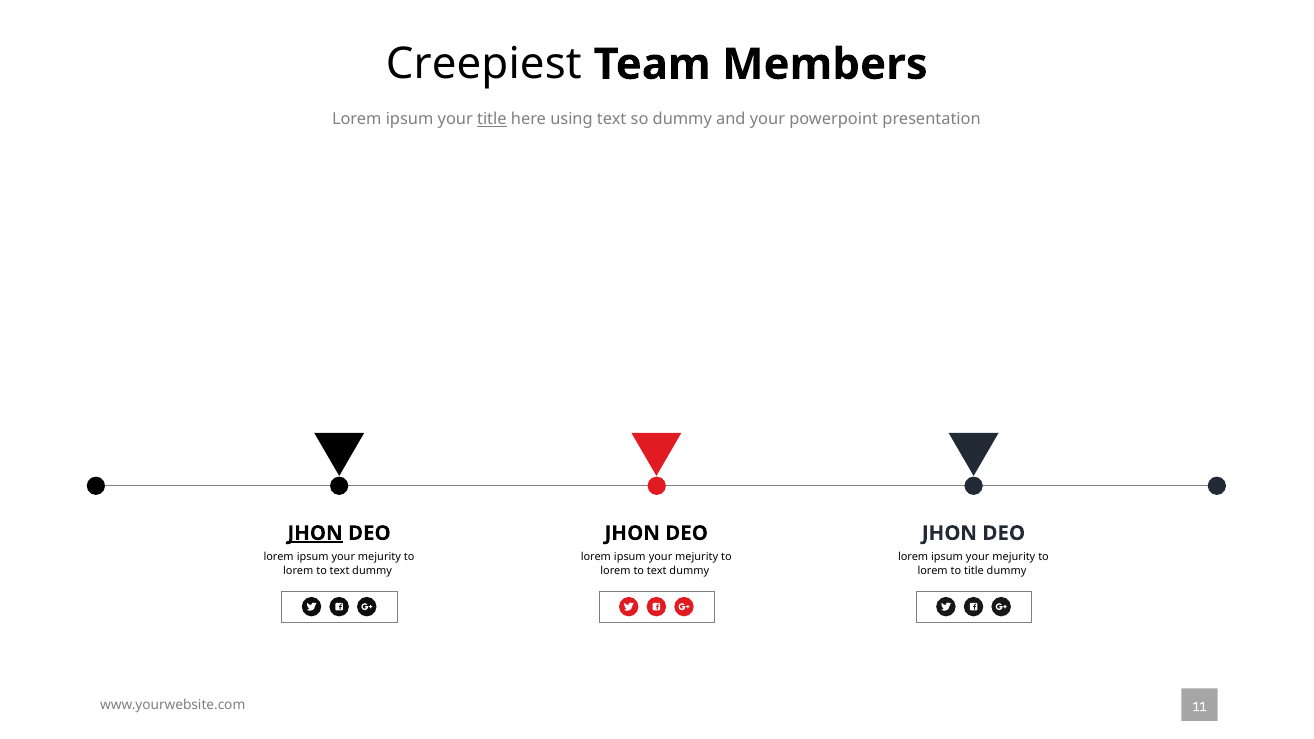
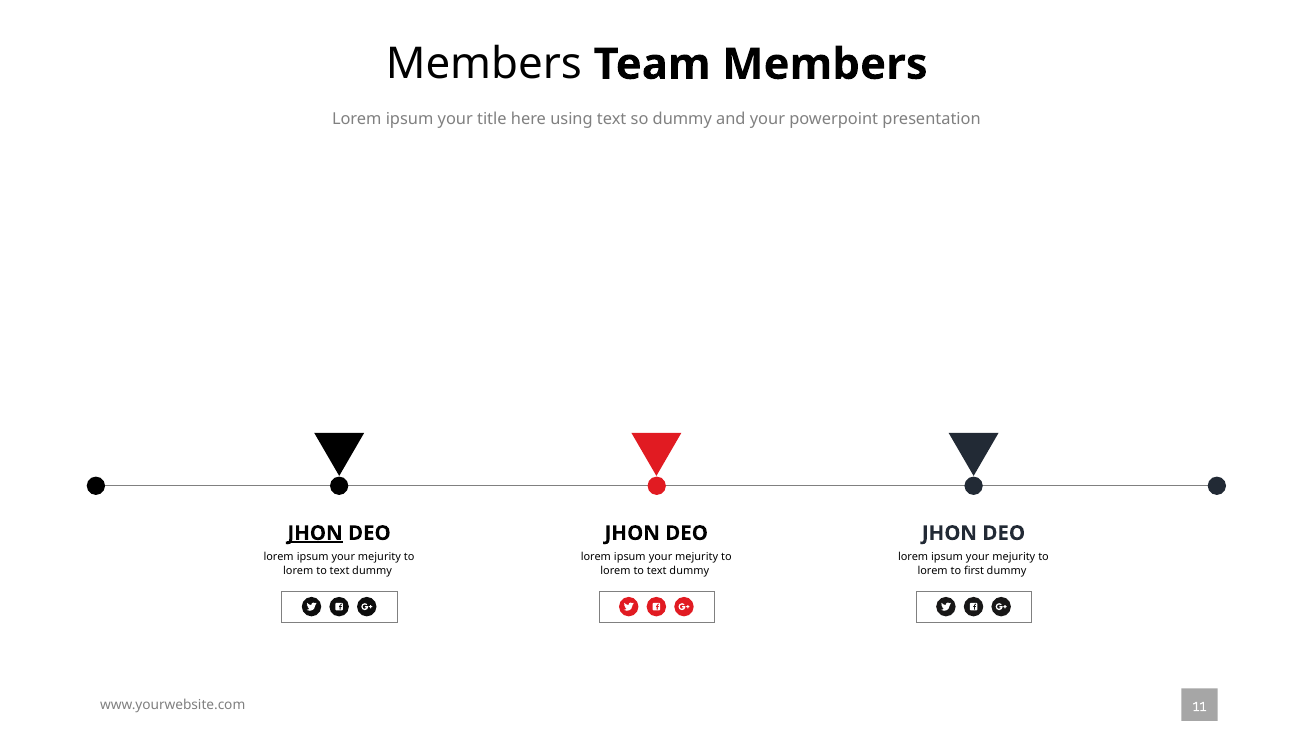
Creepiest: Creepiest -> Members (484, 64)
title underline: present -> none (492, 119)
to title: title -> first (974, 571)
